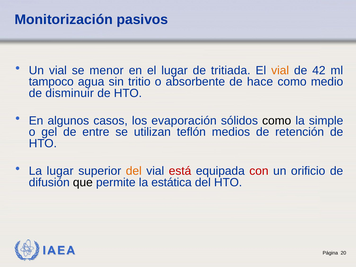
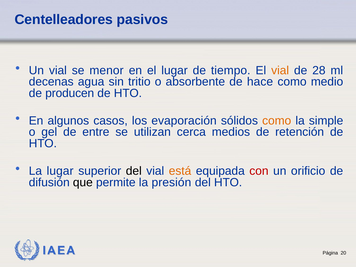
Monitorización: Monitorización -> Centelleadores (64, 20)
tritiada: tritiada -> tiempo (231, 70)
42: 42 -> 28 (319, 70)
tampoco: tampoco -> decenas (51, 82)
disminuir: disminuir -> producen (70, 93)
como colour: black -> orange (277, 121)
teflón: teflón -> cerca (191, 132)
del colour: orange -> black (134, 171)
está colour: red -> orange (180, 171)
estática: estática -> presión (171, 182)
